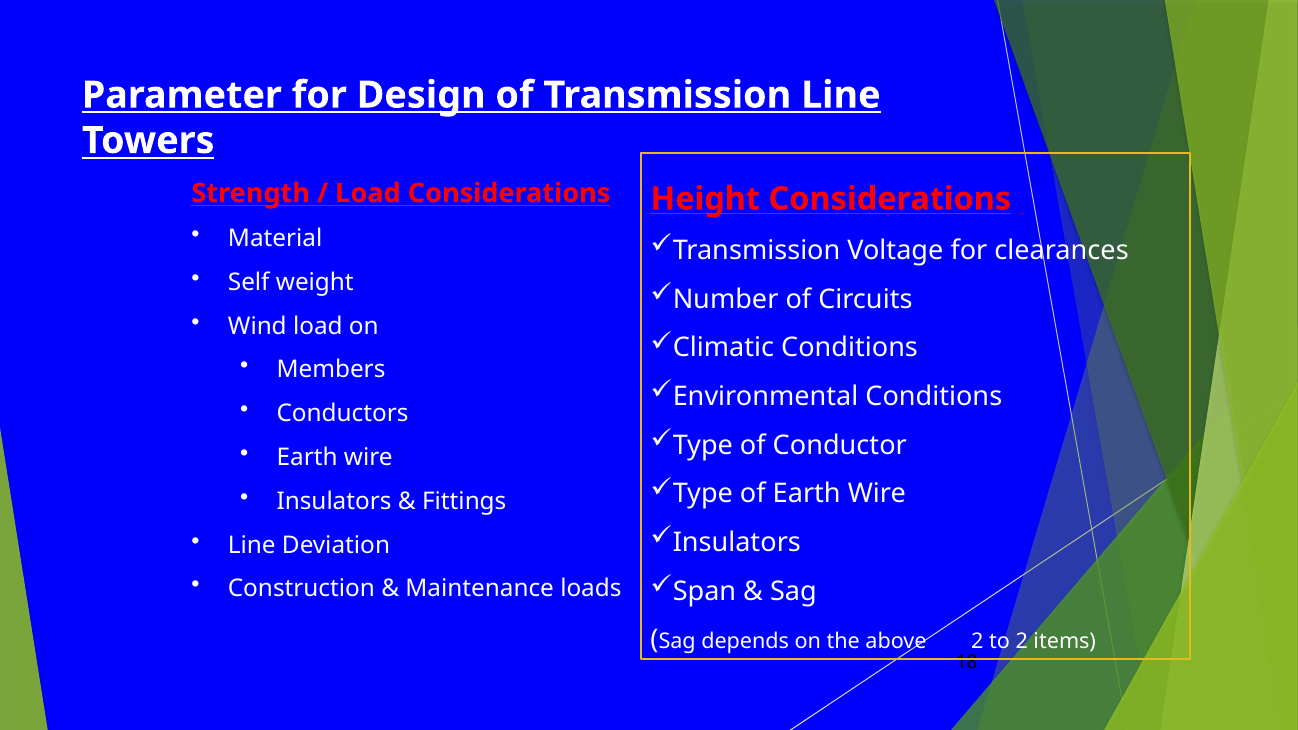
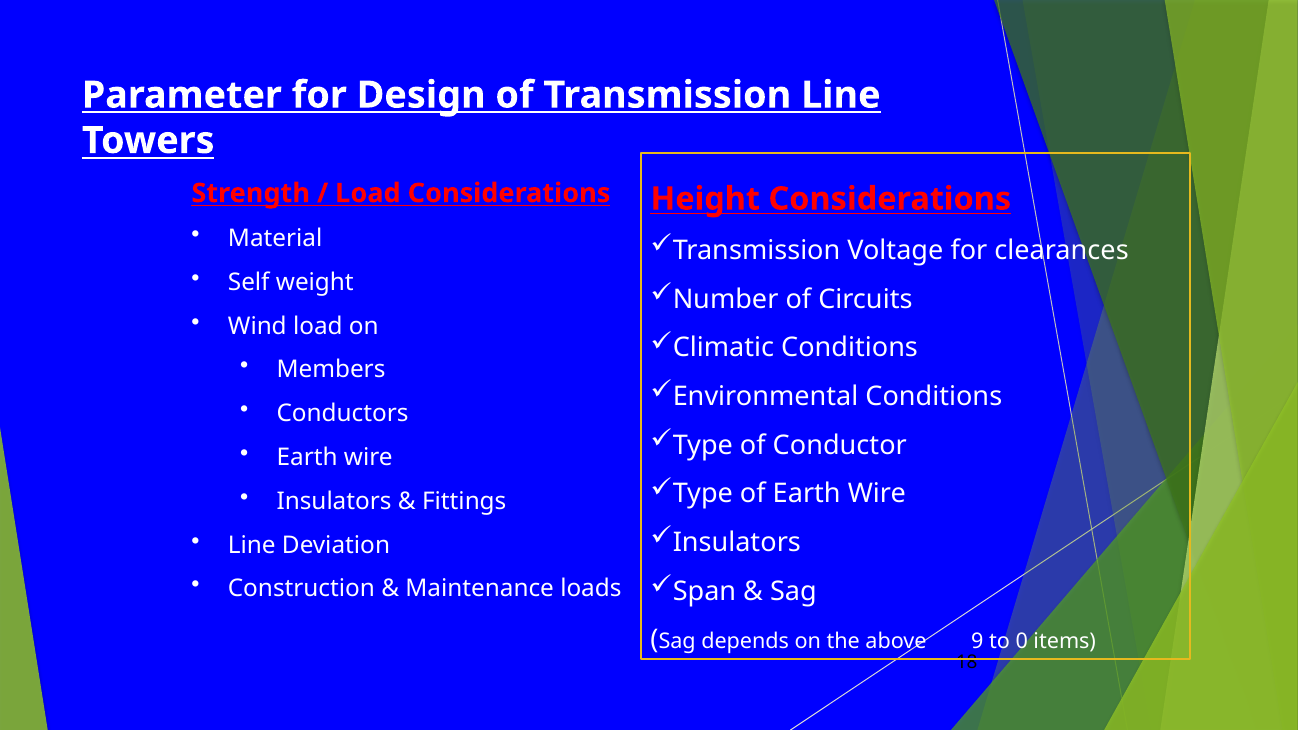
above 2: 2 -> 9 (977, 642)
to 2: 2 -> 0 (1022, 642)
